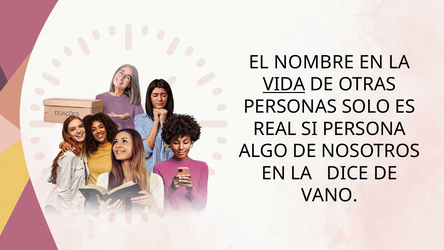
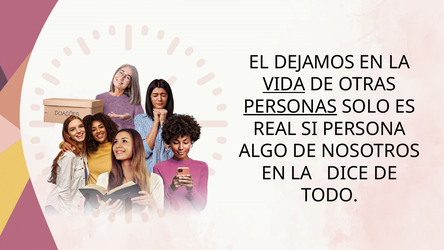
NOMBRE: NOMBRE -> DEJAMOS (314, 62)
PERSONAS underline: none -> present (290, 107)
VANO: VANO -> TODO (330, 195)
